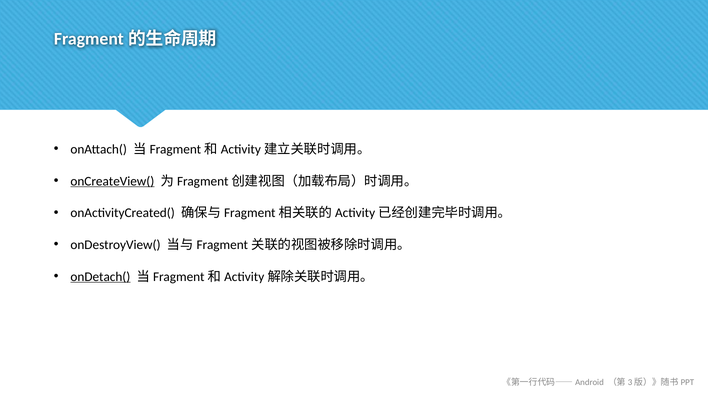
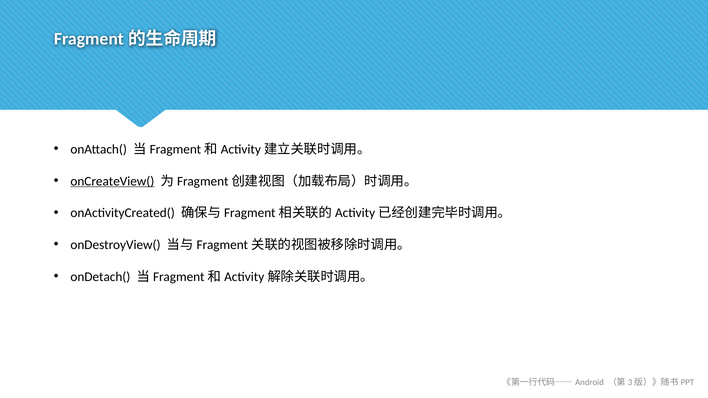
onDetach( underline: present -> none (100, 277)
